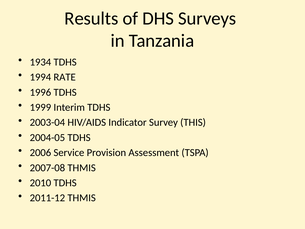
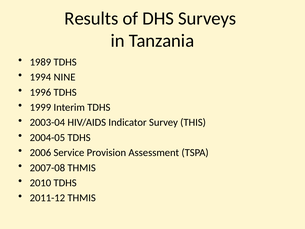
1934: 1934 -> 1989 (40, 62)
RATE: RATE -> NINE (65, 77)
